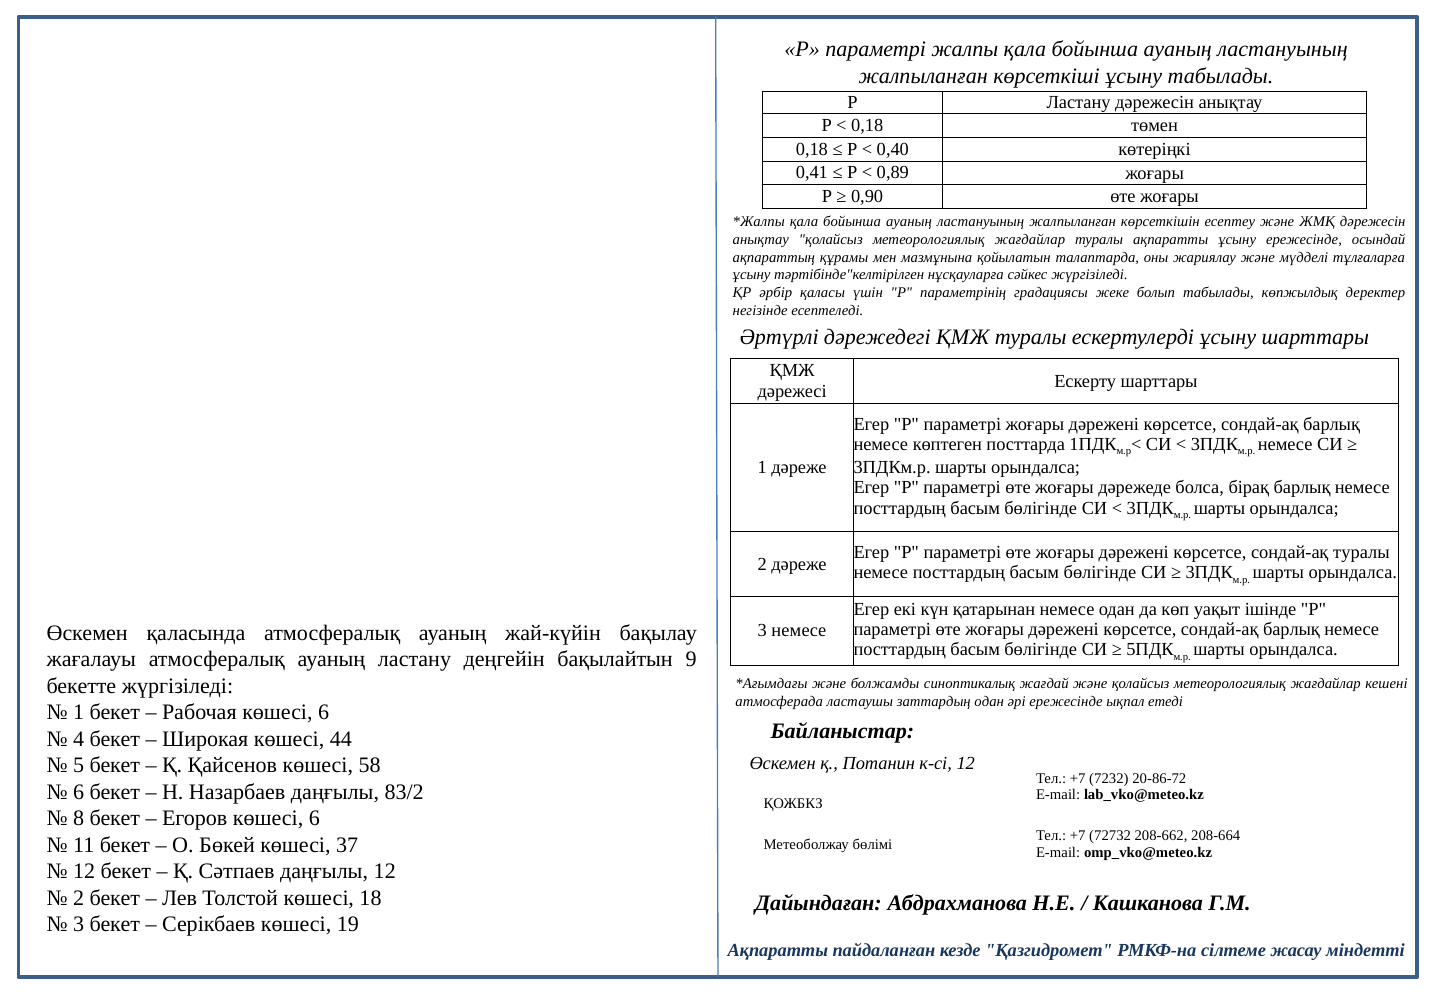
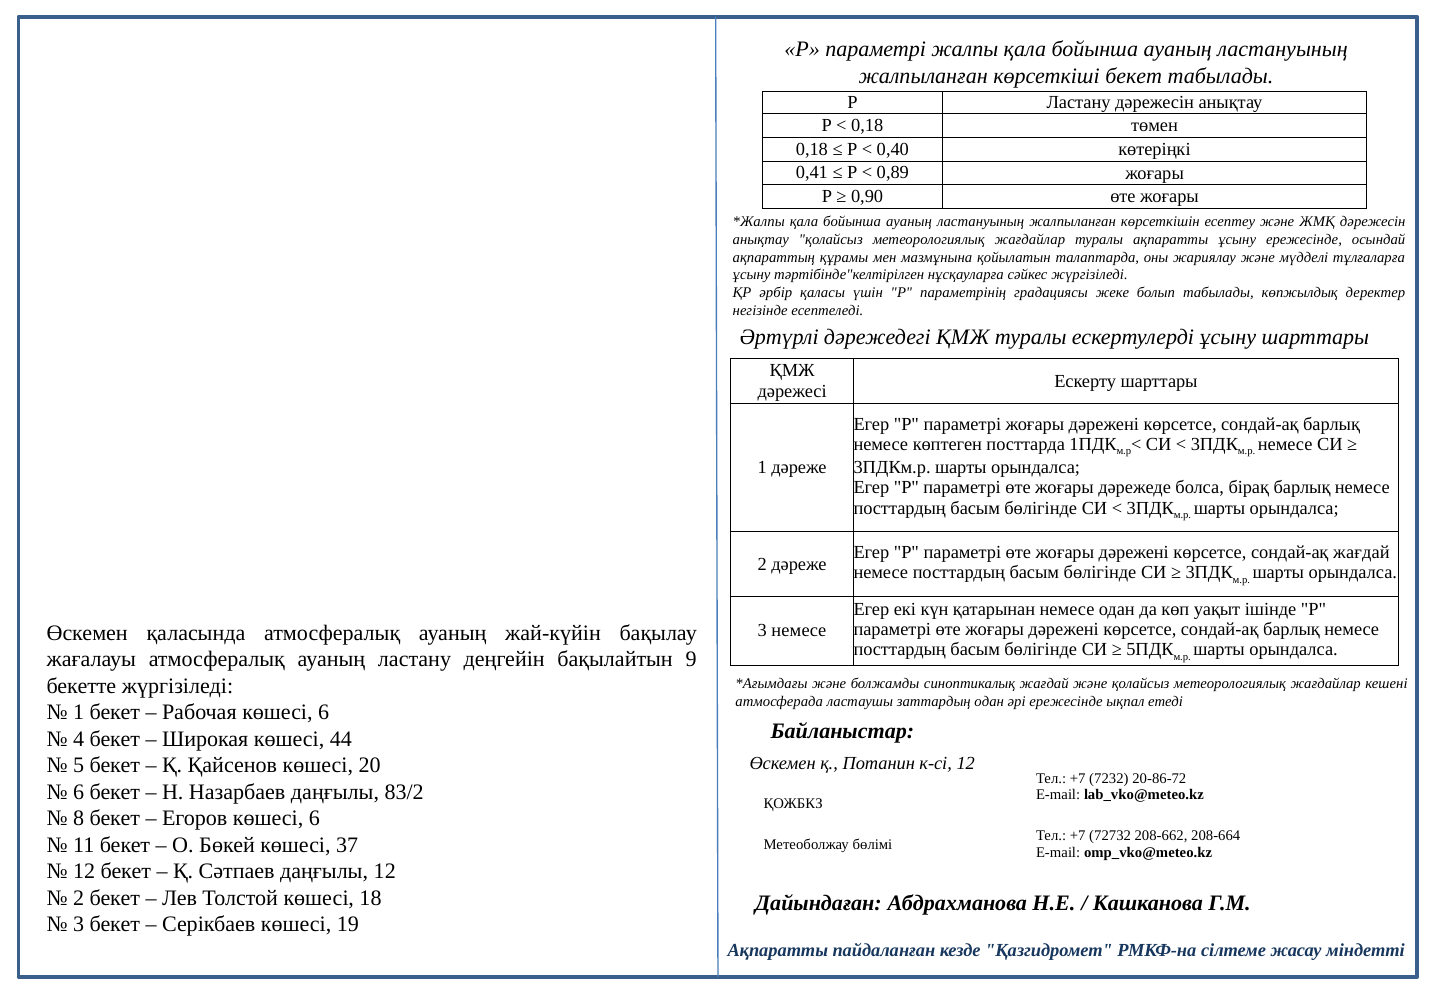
көрсеткіші ұсыну: ұсыну -> бекет (1134, 76)
сондай-ақ туралы: туралы -> жағдай (1361, 552)
58: 58 -> 20 (370, 766)
